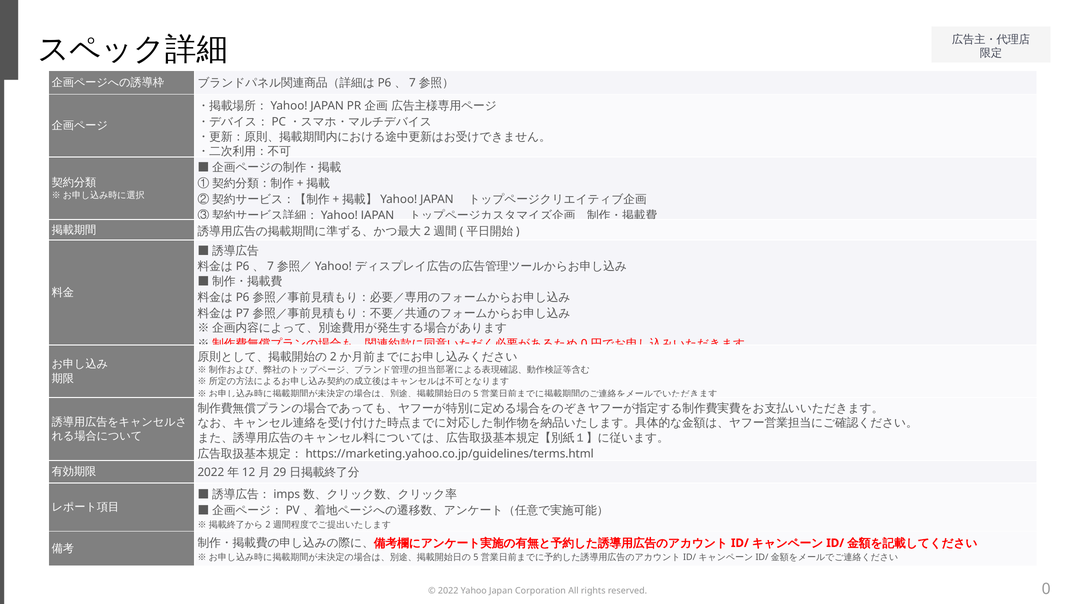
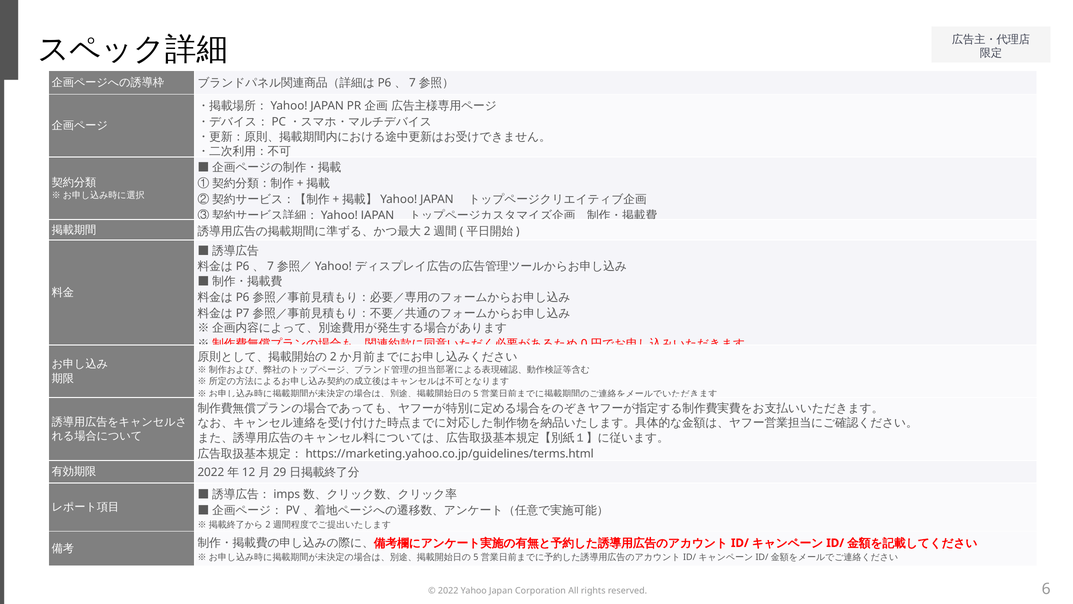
0: 0 -> 6 (1046, 589)
